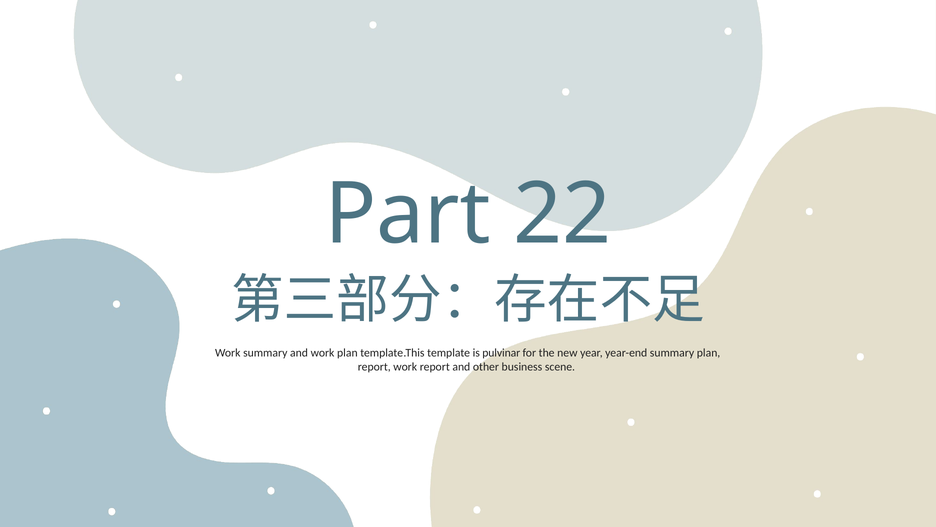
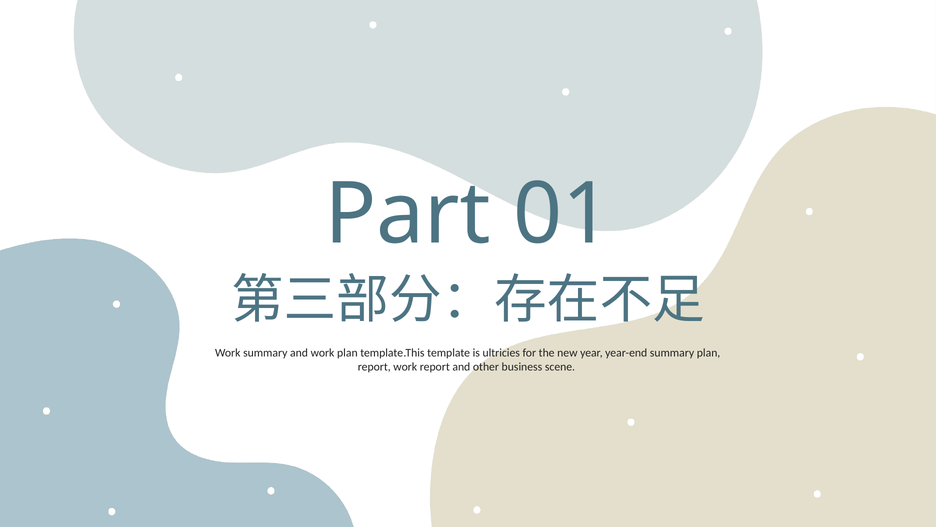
22: 22 -> 01 (562, 214)
pulvinar: pulvinar -> ultricies (501, 353)
